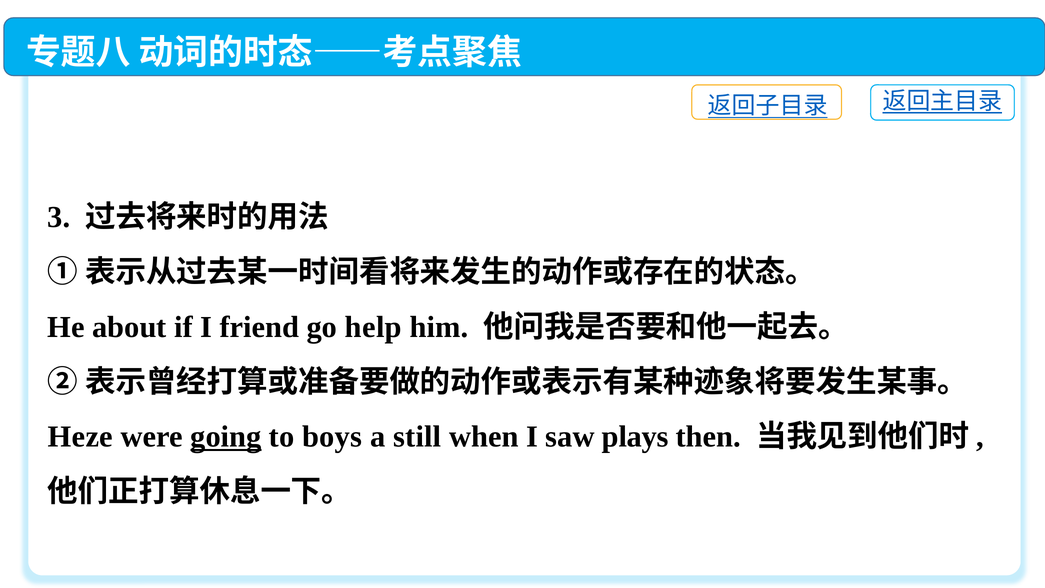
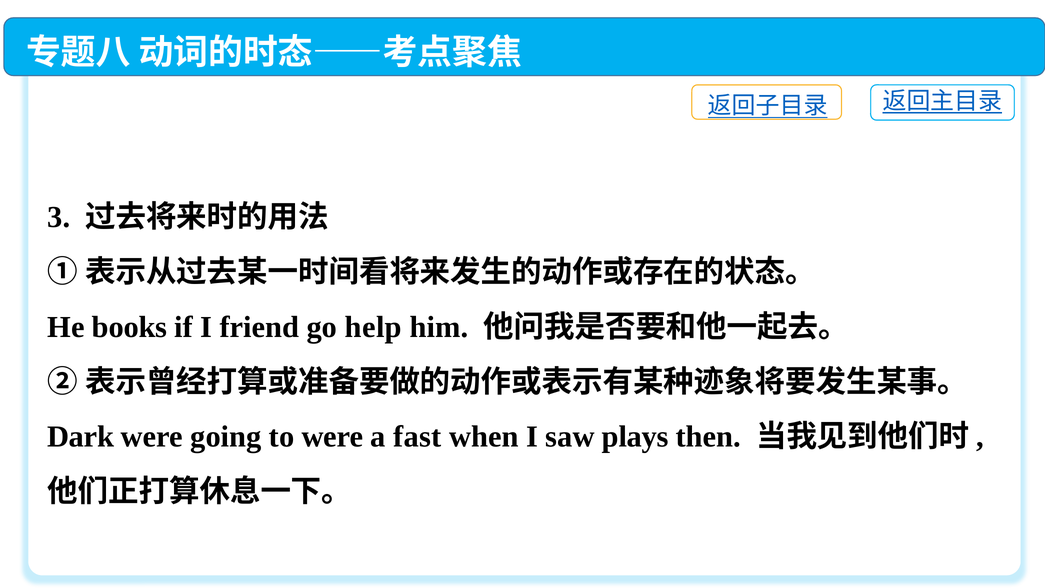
about: about -> books (130, 327)
Heze: Heze -> Dark (81, 437)
going underline: present -> none (226, 437)
to boys: boys -> were (332, 437)
still: still -> fast (417, 437)
